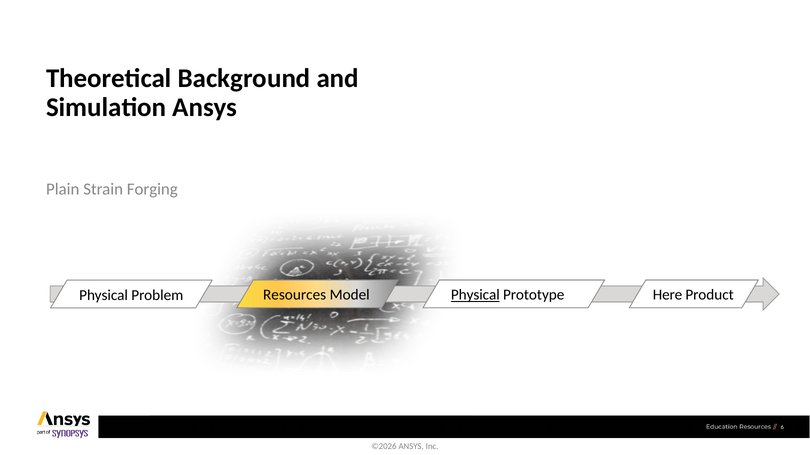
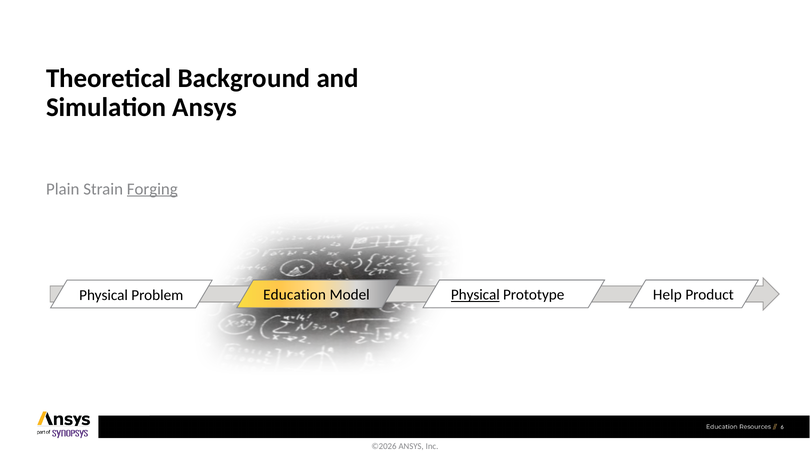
Forging underline: none -> present (152, 189)
Resources: Resources -> Education (295, 295)
Here: Here -> Help (667, 295)
